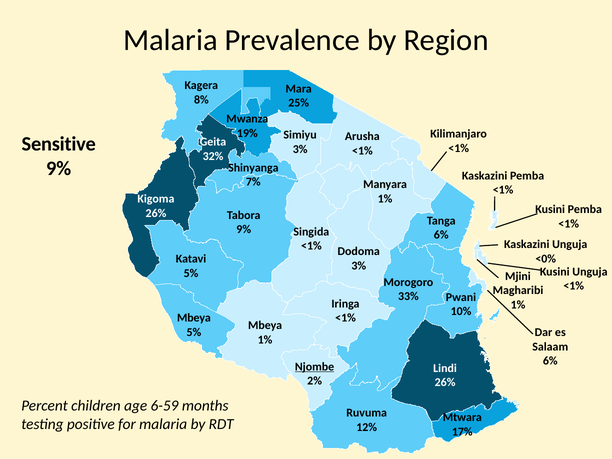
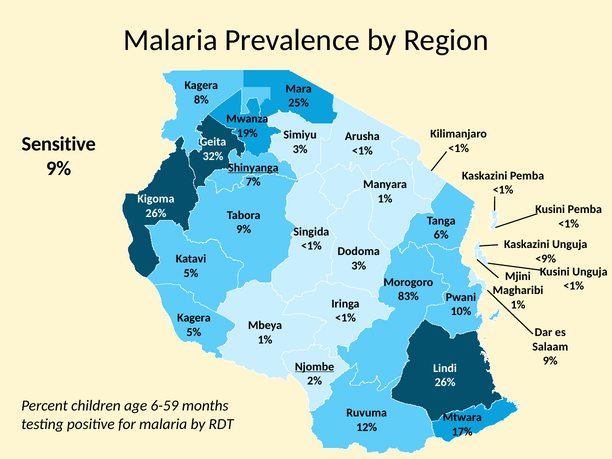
Shinyanga underline: none -> present (253, 168)
<0%: <0% -> <9% (546, 259)
33%: 33% -> 83% (408, 296)
Mbeya: Mbeya -> Kagera (194, 318)
6%: 6% -> 9% (550, 361)
